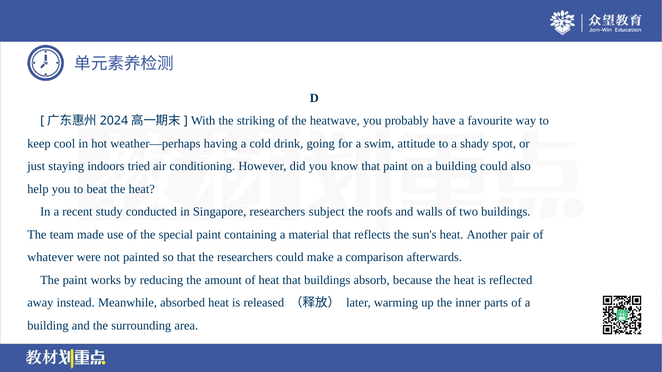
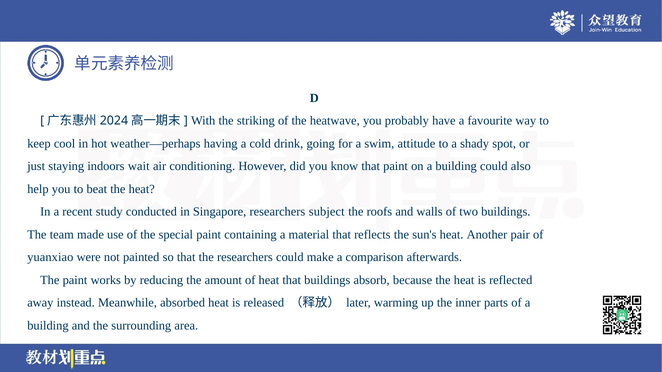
tried: tried -> wait (139, 167)
whatever: whatever -> yuanxiao (50, 258)
